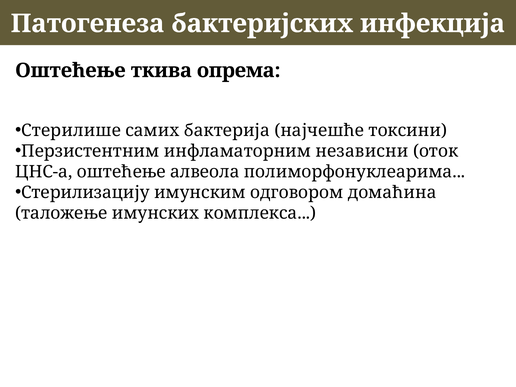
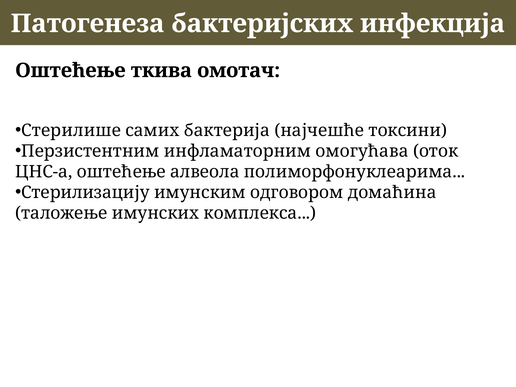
опрема: опрема -> омотач (239, 71)
независни: независни -> омогућава (362, 151)
